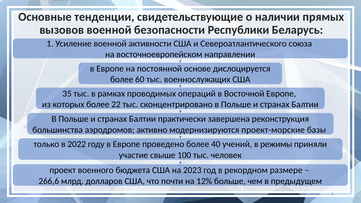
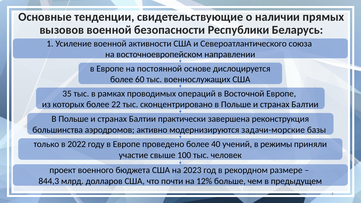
проект-морские: проект-морские -> задачи-морские (273, 130)
266,6: 266,6 -> 844,3 (49, 181)
